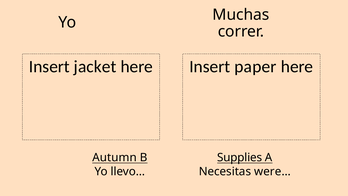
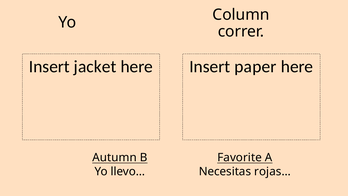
Muchas: Muchas -> Column (241, 15)
Supplies: Supplies -> Favorite (240, 157)
were…: were… -> rojas… (272, 171)
